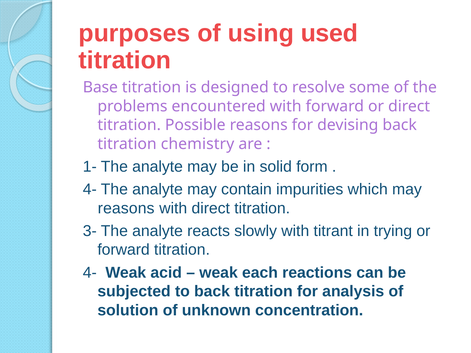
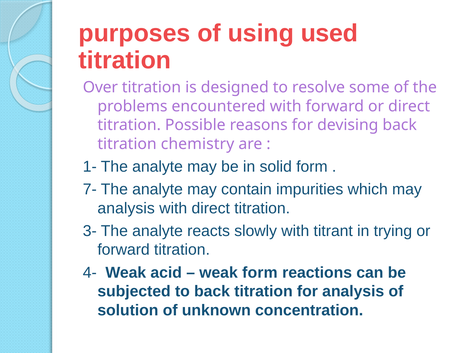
Base: Base -> Over (100, 87)
4-: 4- -> 7- (90, 189)
reasons: reasons -> analysis (126, 208)
weak each: each -> form (260, 273)
